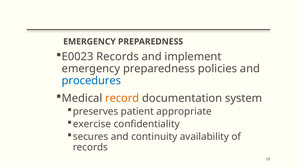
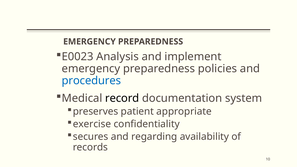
E0023 Records: Records -> Analysis (118, 57)
record colour: orange -> black (122, 98)
continuity: continuity -> regarding (154, 137)
